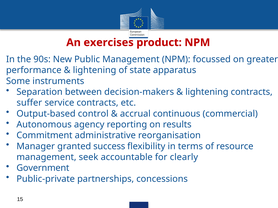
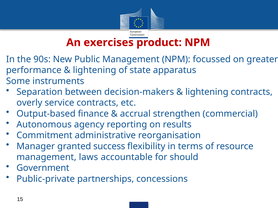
suffer: suffer -> overly (29, 103)
control: control -> finance (93, 114)
continuous: continuous -> strengthen (177, 114)
seek: seek -> laws (88, 157)
clearly: clearly -> should (184, 157)
